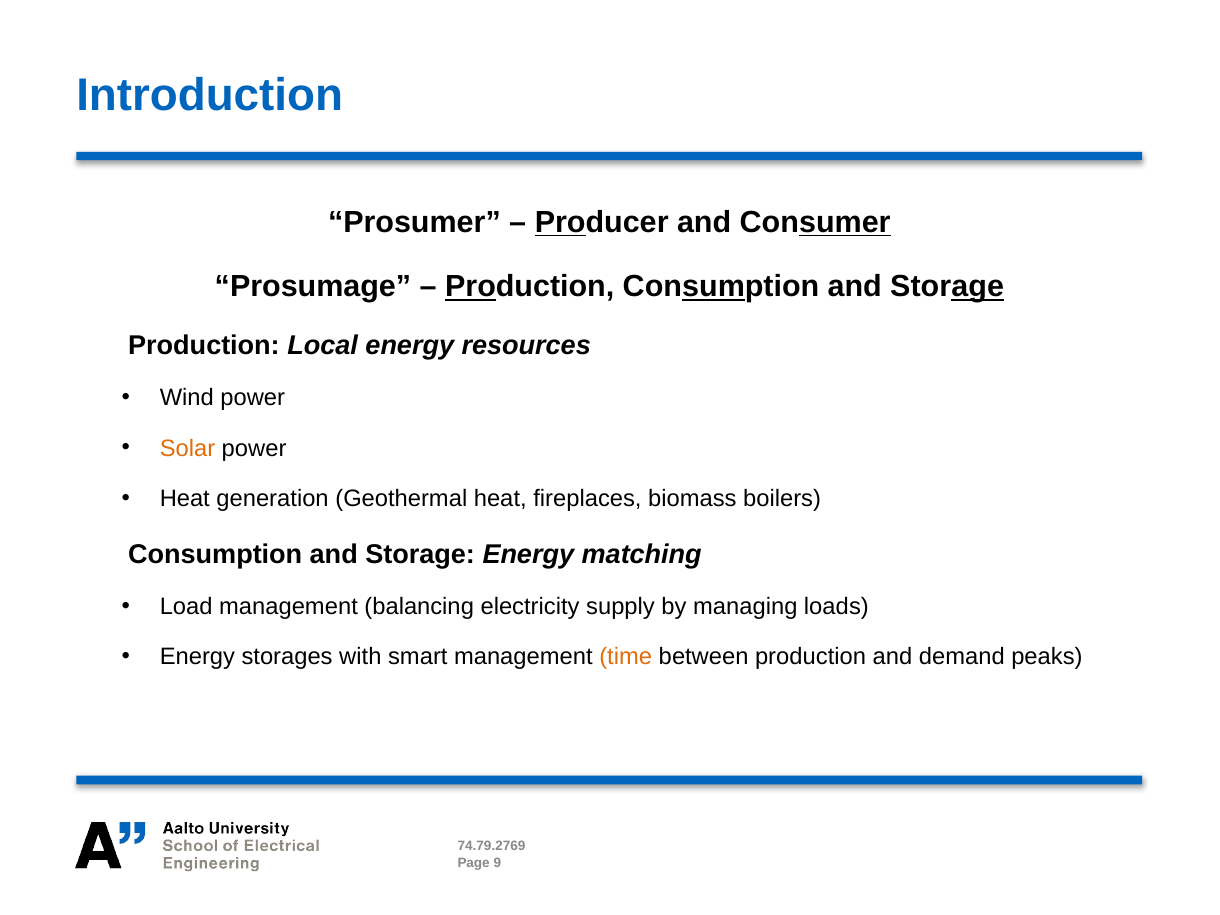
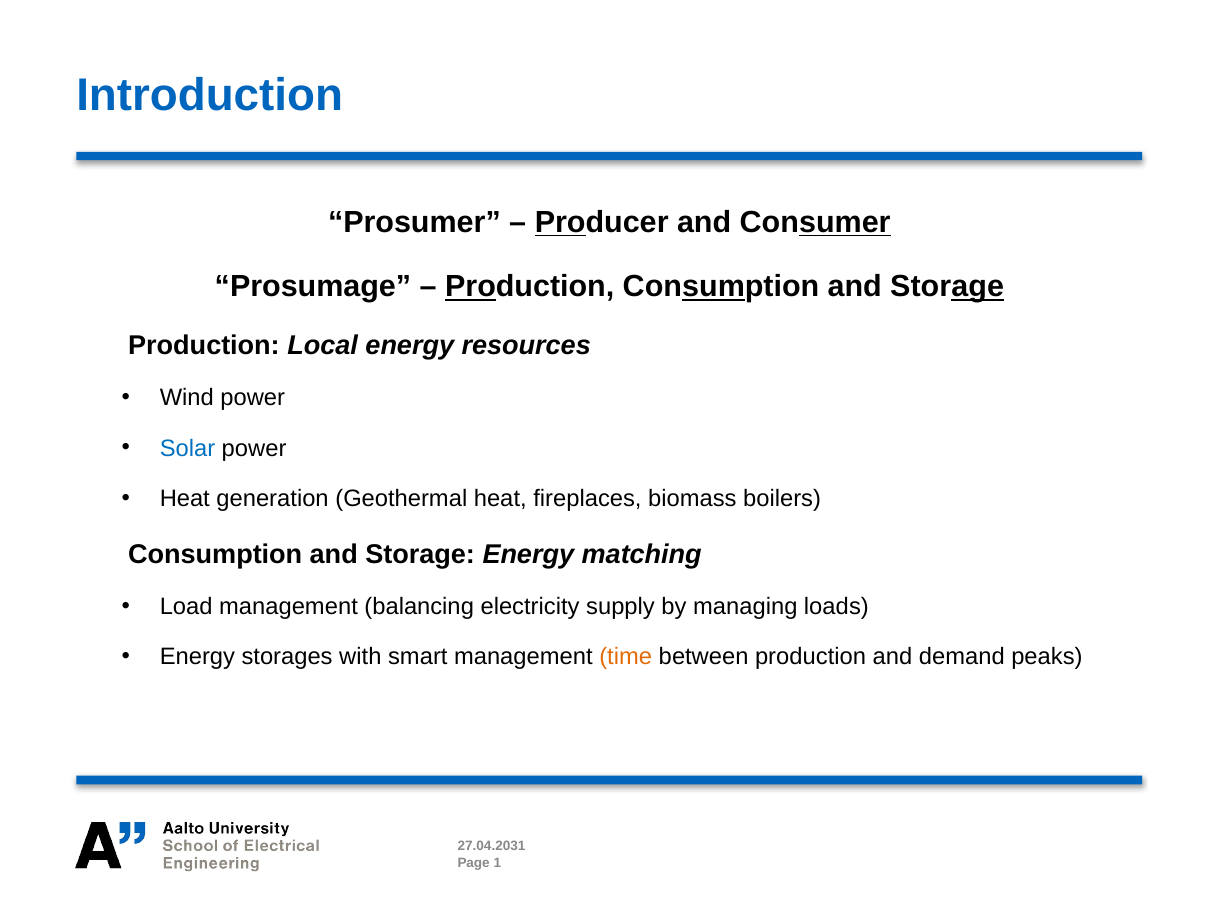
Solar colour: orange -> blue (187, 448)
74.79.2769: 74.79.2769 -> 27.04.2031 (492, 846)
9: 9 -> 1 (497, 863)
